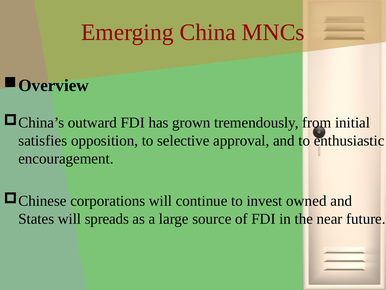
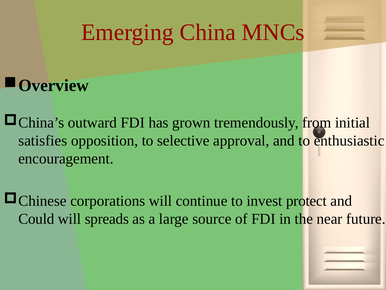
owned: owned -> protect (306, 201)
States: States -> Could (36, 219)
